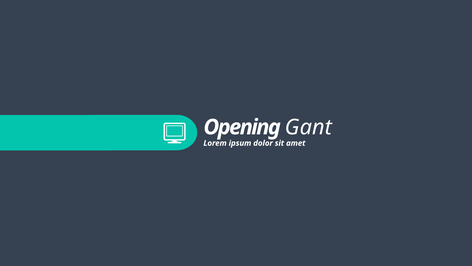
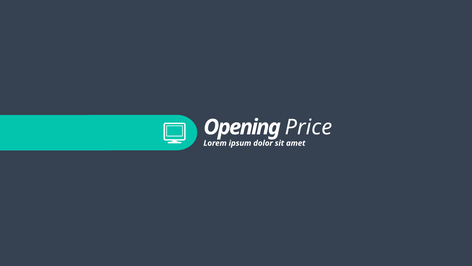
Gant: Gant -> Price (309, 127)
